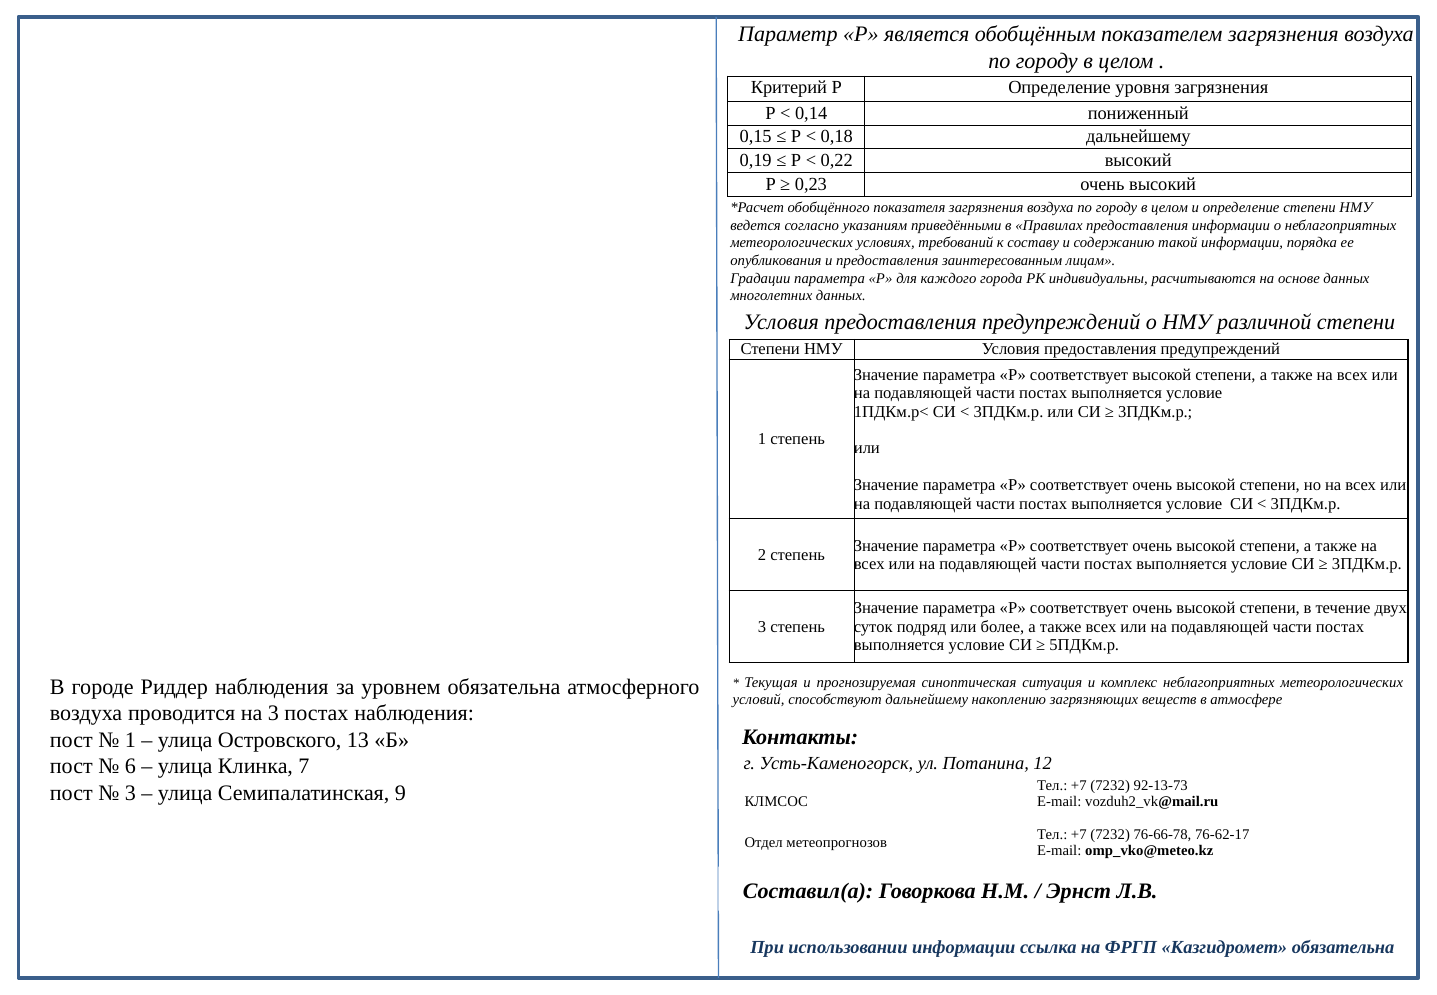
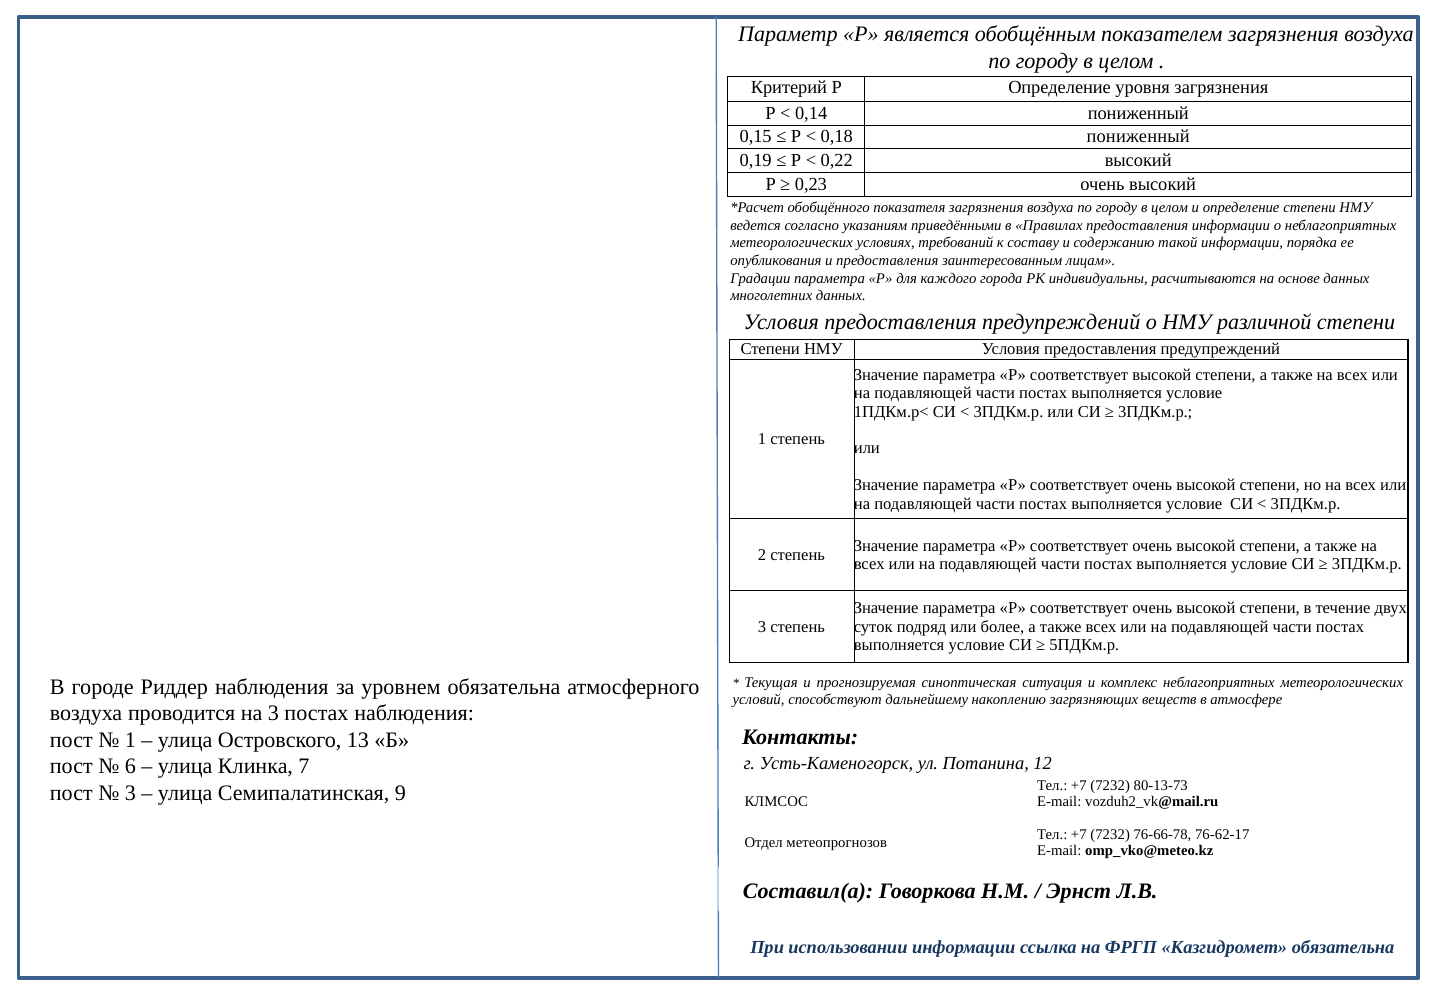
0,18 дальнейшему: дальнейшему -> пониженный (1138, 137)
92-13-73: 92-13-73 -> 80-13-73 (1161, 786)
